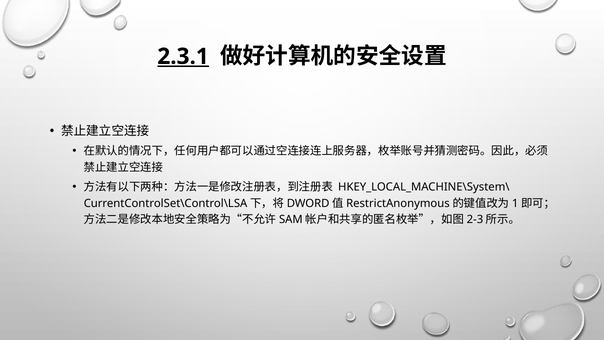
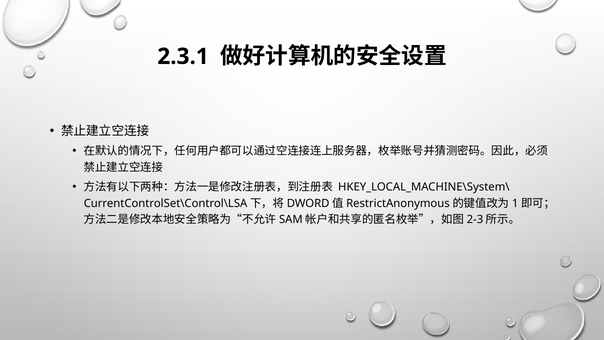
2.3.1 underline: present -> none (183, 56)
